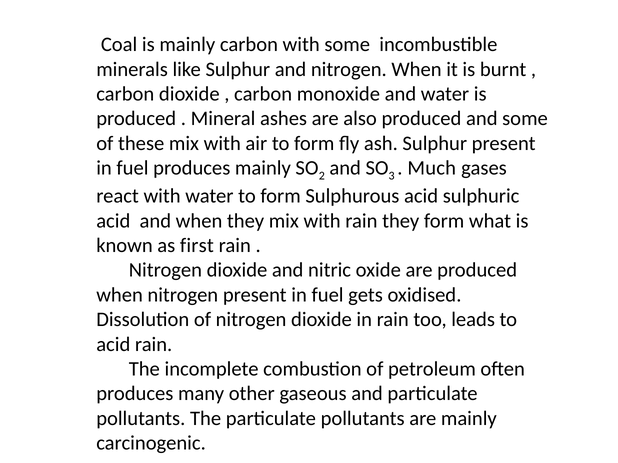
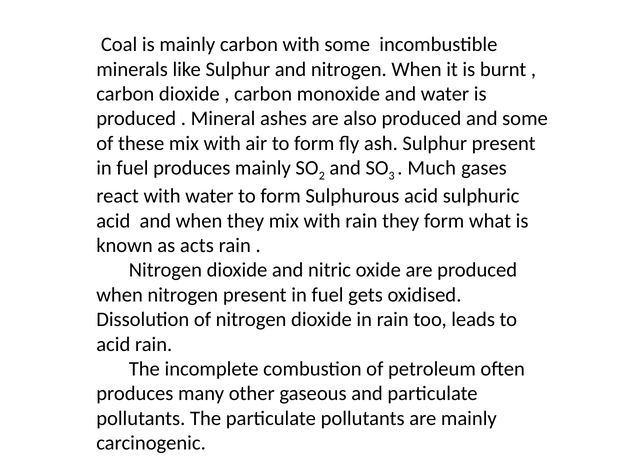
first: first -> acts (197, 246)
